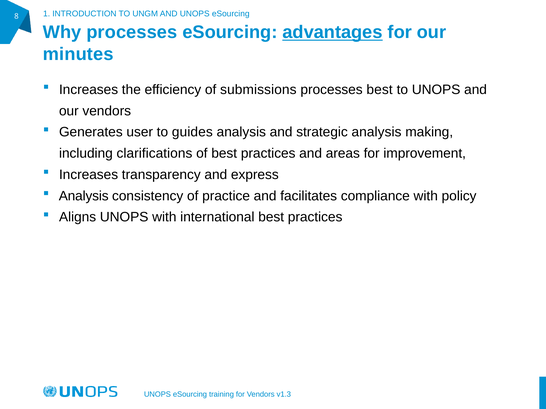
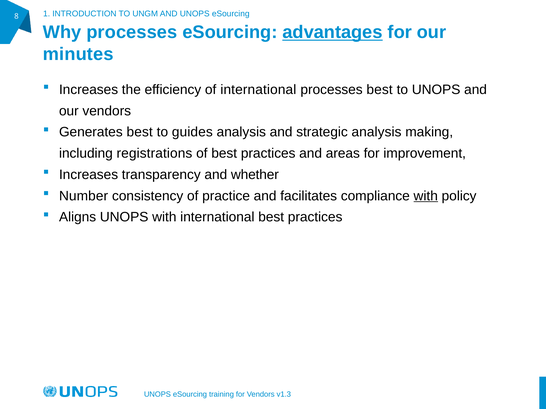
of submissions: submissions -> international (258, 90)
Generates user: user -> best (140, 132)
clarifications: clarifications -> registrations (154, 154)
express: express -> whether (255, 175)
Analysis: Analysis -> Number (84, 196)
with underline: none -> present (426, 196)
